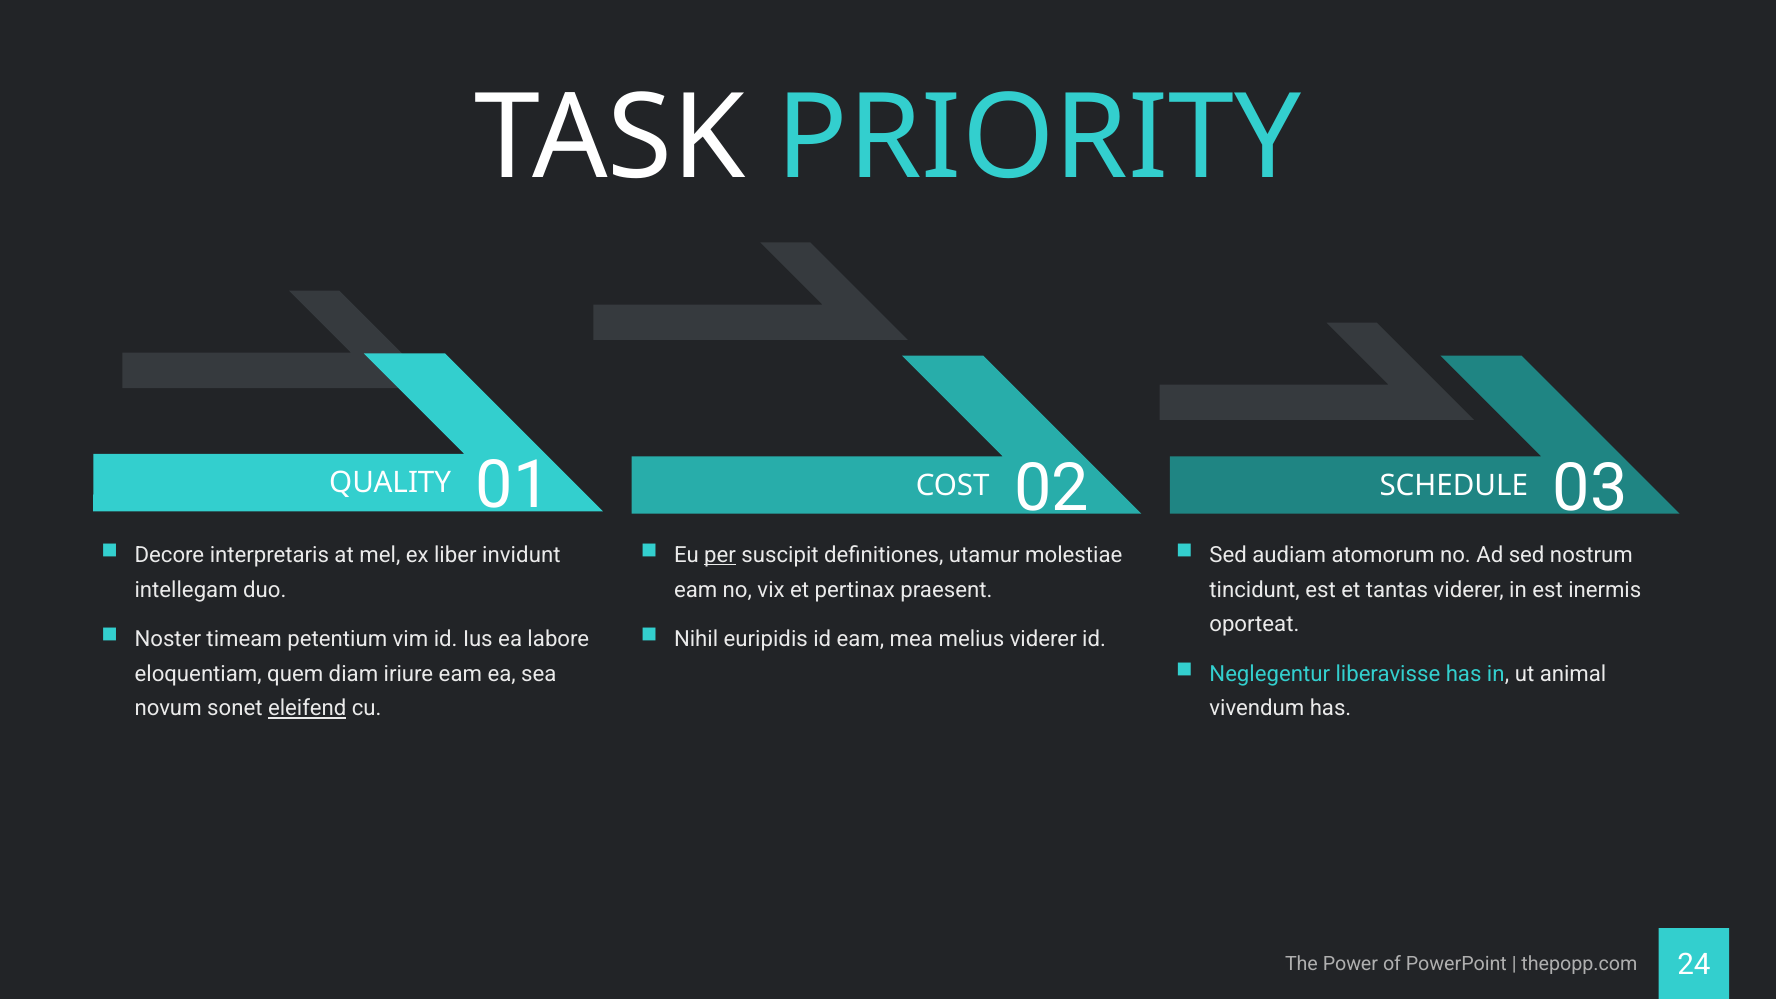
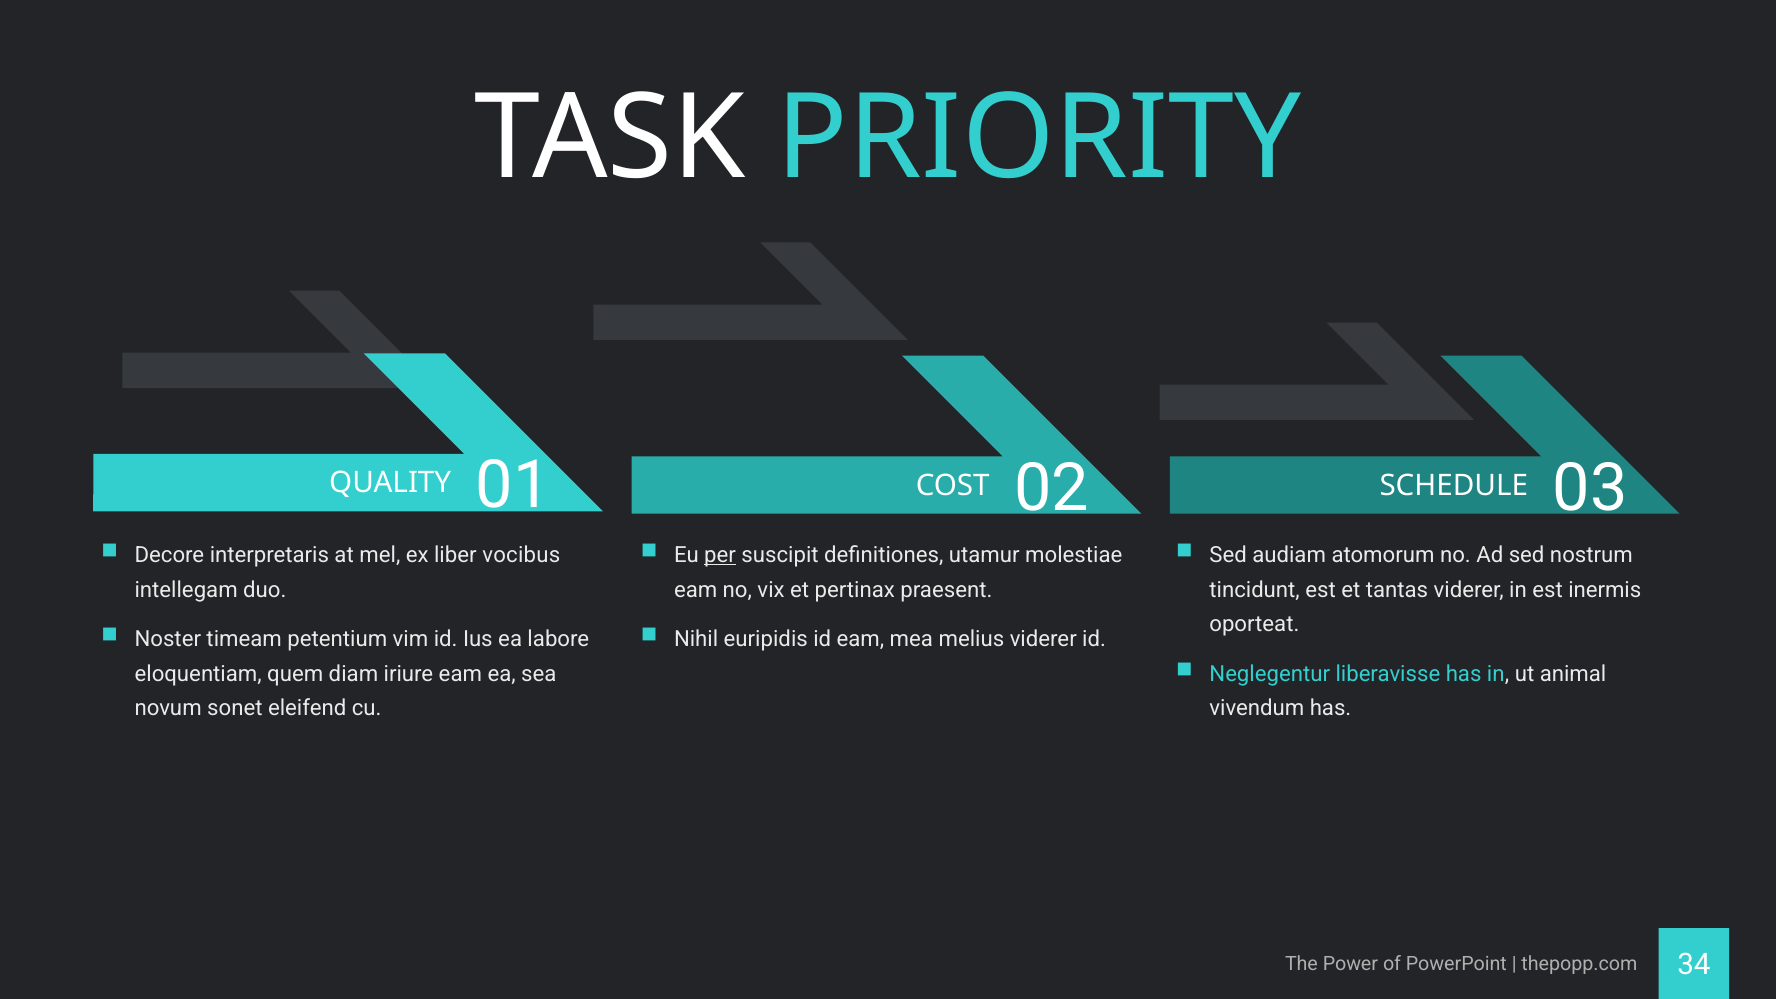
invidunt: invidunt -> vocibus (521, 555)
eleifend underline: present -> none (307, 708)
24: 24 -> 34 (1694, 964)
